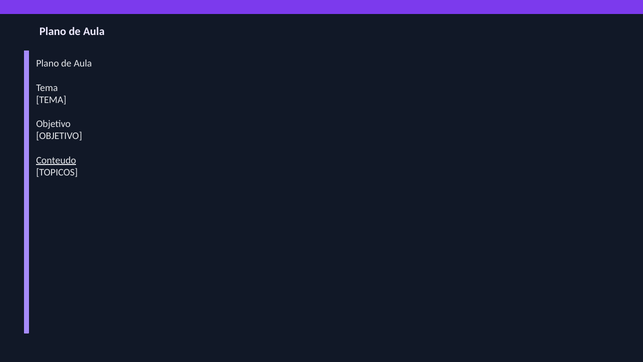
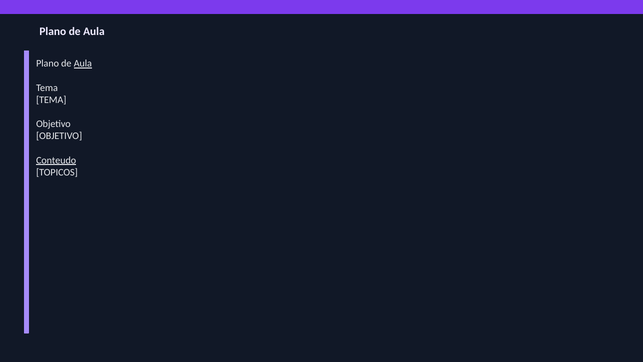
Aula underline: none -> present (83, 64)
